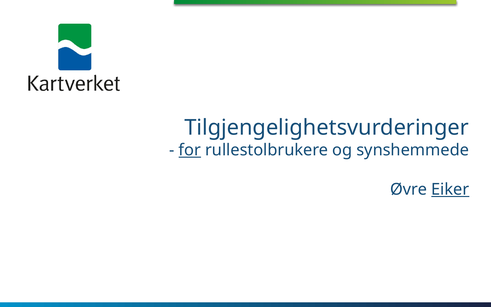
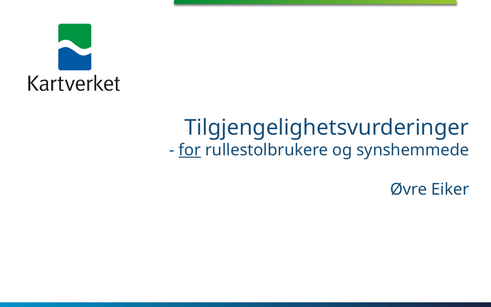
Eiker underline: present -> none (450, 189)
